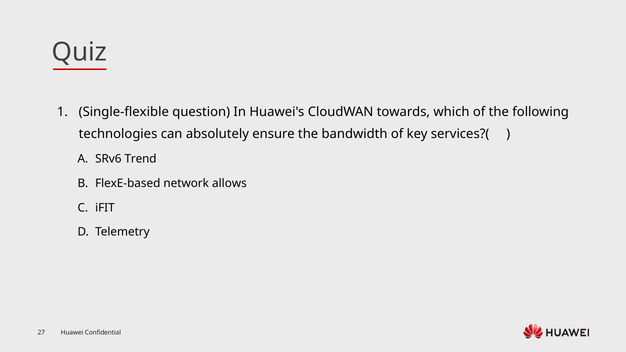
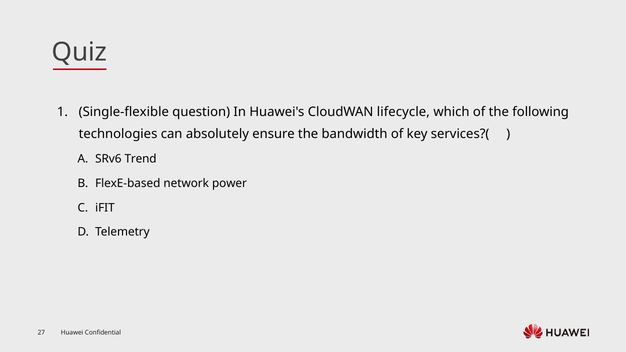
towards: towards -> lifecycle (403, 112)
allows: allows -> power (229, 183)
